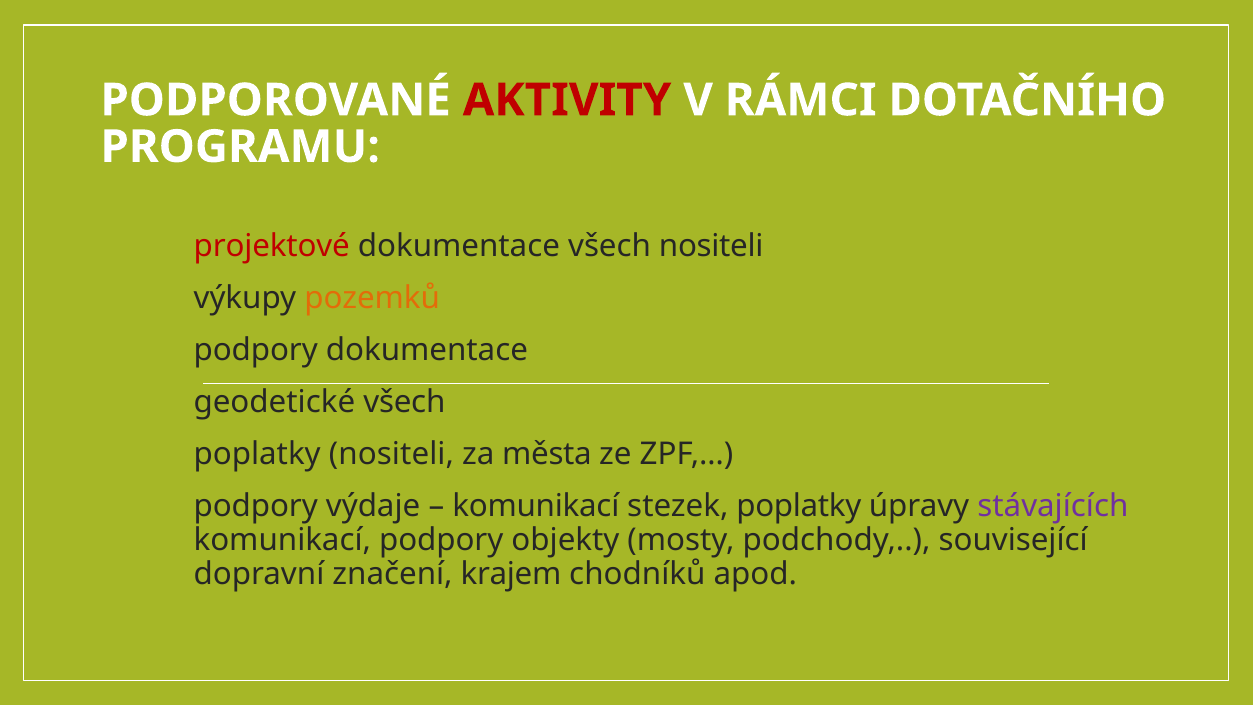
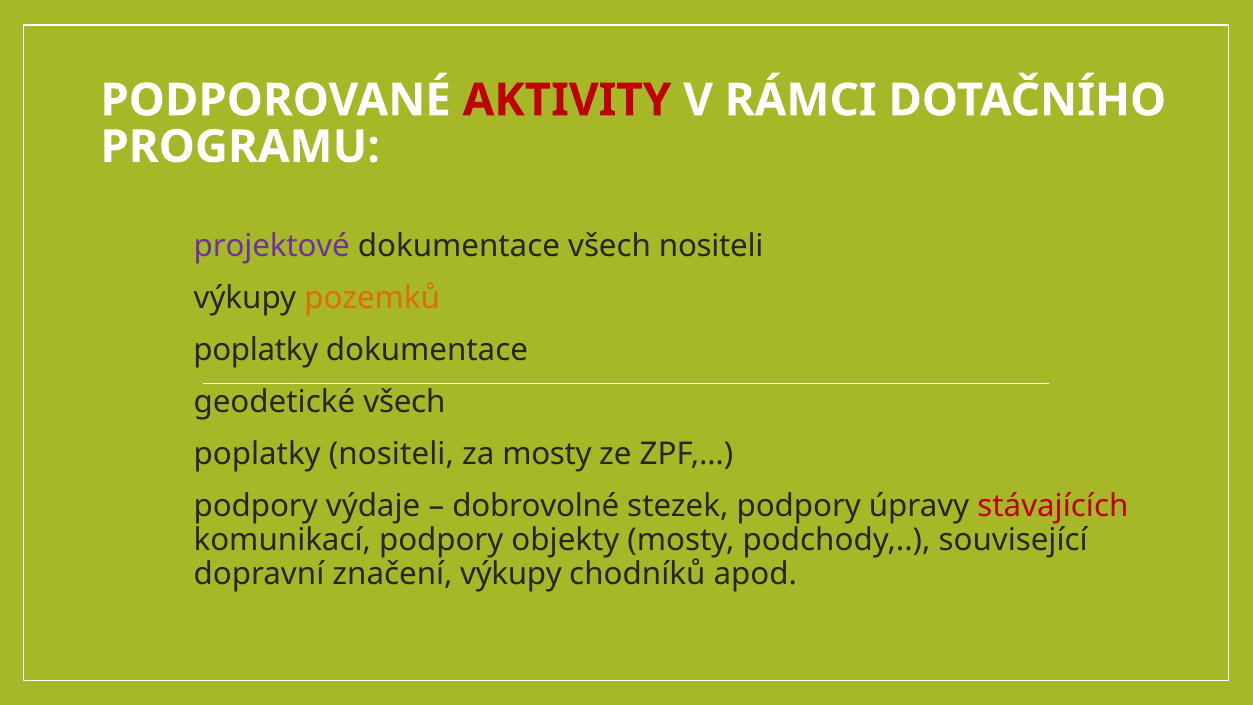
projektové colour: red -> purple (272, 246)
podpory: podpory -> poplatky (256, 350)
za města: města -> mosty (547, 454)
komunikací: komunikací -> dobrovolné (536, 506)
stezek poplatky: poplatky -> podpory (799, 506)
stávajících colour: purple -> red (1053, 506)
značení krajem: krajem -> výkupy (511, 574)
